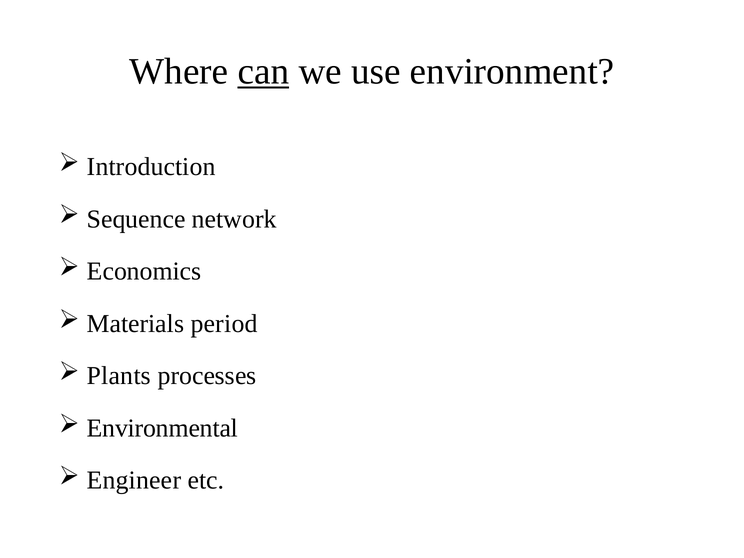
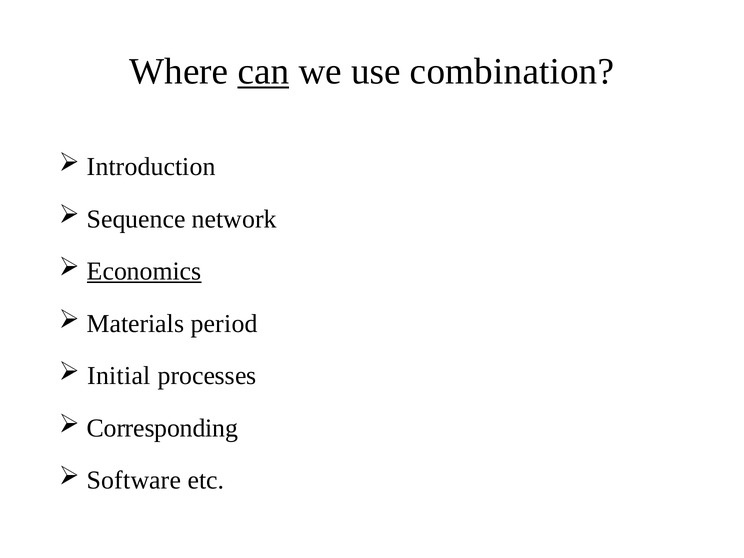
environment: environment -> combination (512, 71)
Economics underline: none -> present (144, 271)
Plants: Plants -> Initial (119, 376)
Environmental: Environmental -> Corresponding (162, 428)
Engineer: Engineer -> Software (134, 480)
